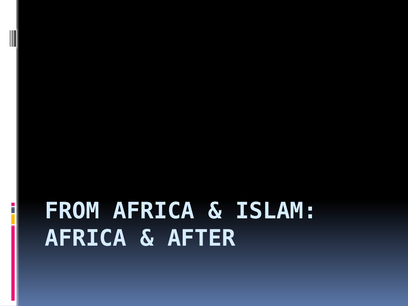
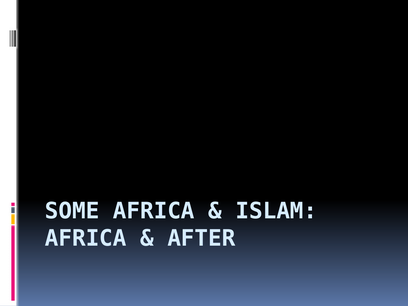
FROM: FROM -> SOME (72, 211)
